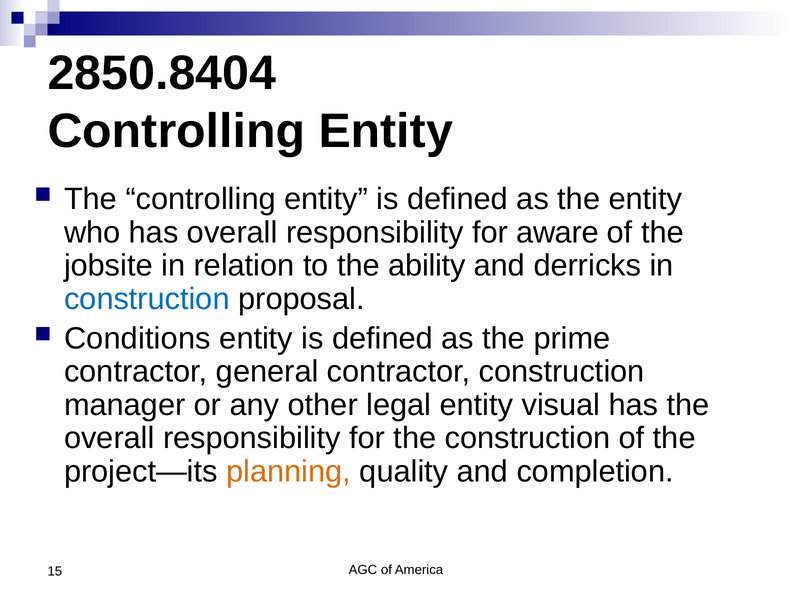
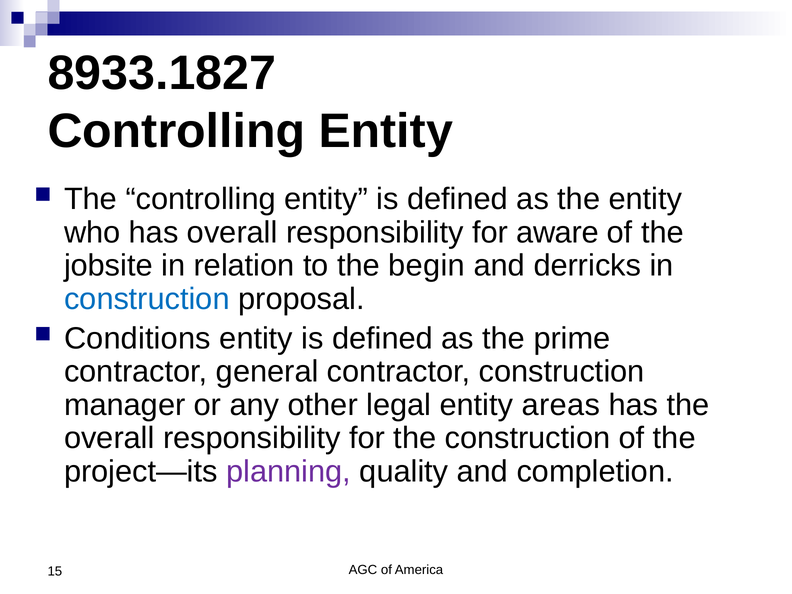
2850.8404: 2850.8404 -> 8933.1827 (162, 73)
ability: ability -> begin (427, 266)
visual: visual -> areas (561, 405)
planning colour: orange -> purple (289, 472)
